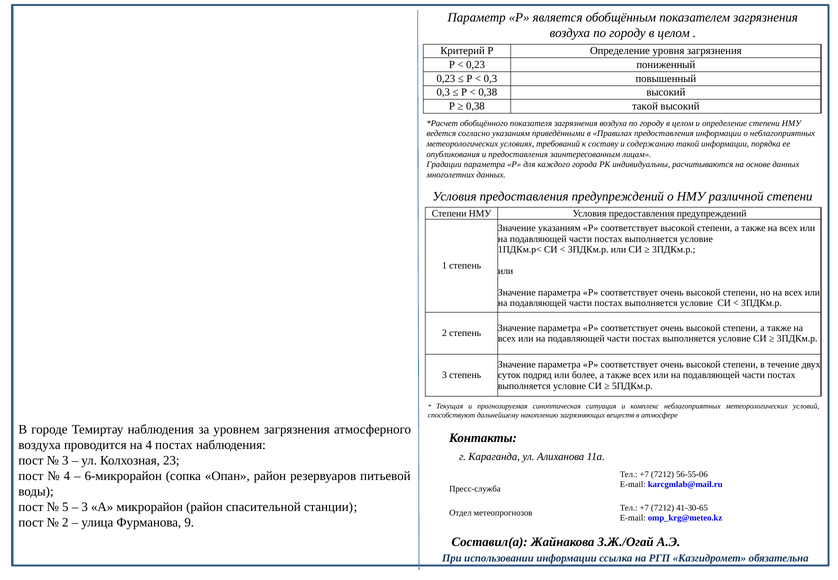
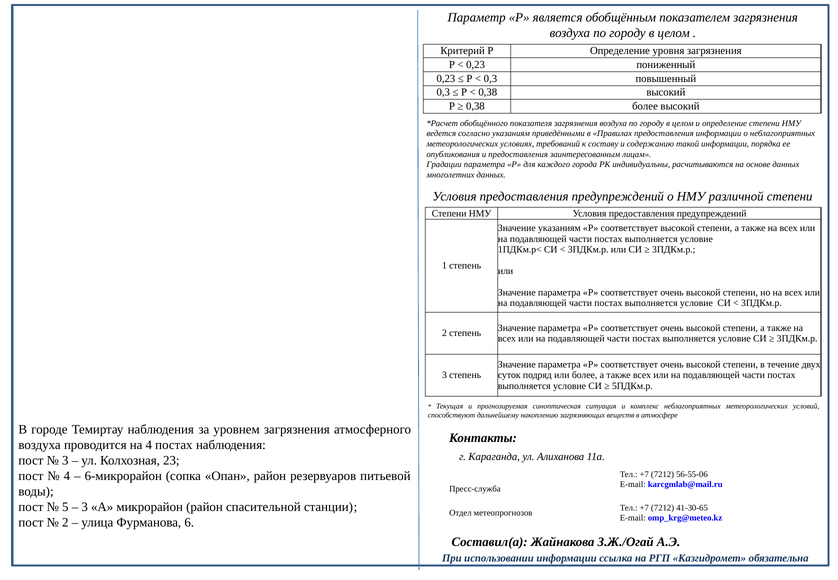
0,38 такой: такой -> более (645, 106)
9: 9 -> 6 (189, 523)
